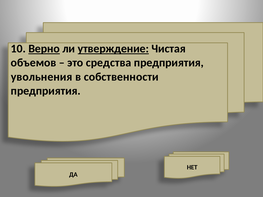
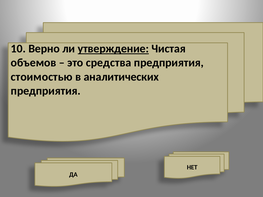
Верно underline: present -> none (44, 49)
увольнения: увольнения -> стоимостью (42, 77)
собственности: собственности -> аналитических (121, 77)
